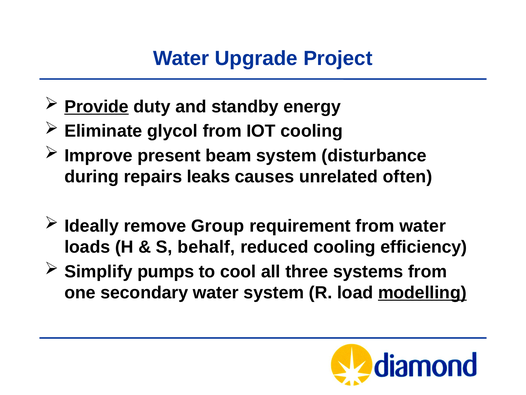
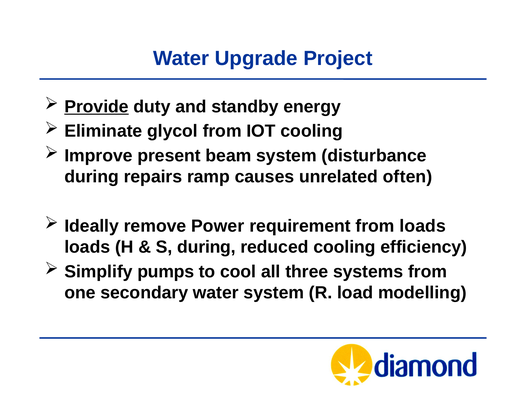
leaks: leaks -> ramp (208, 177)
Group: Group -> Power (218, 226)
from water: water -> loads (423, 226)
S behalf: behalf -> during (206, 247)
modelling underline: present -> none (422, 292)
